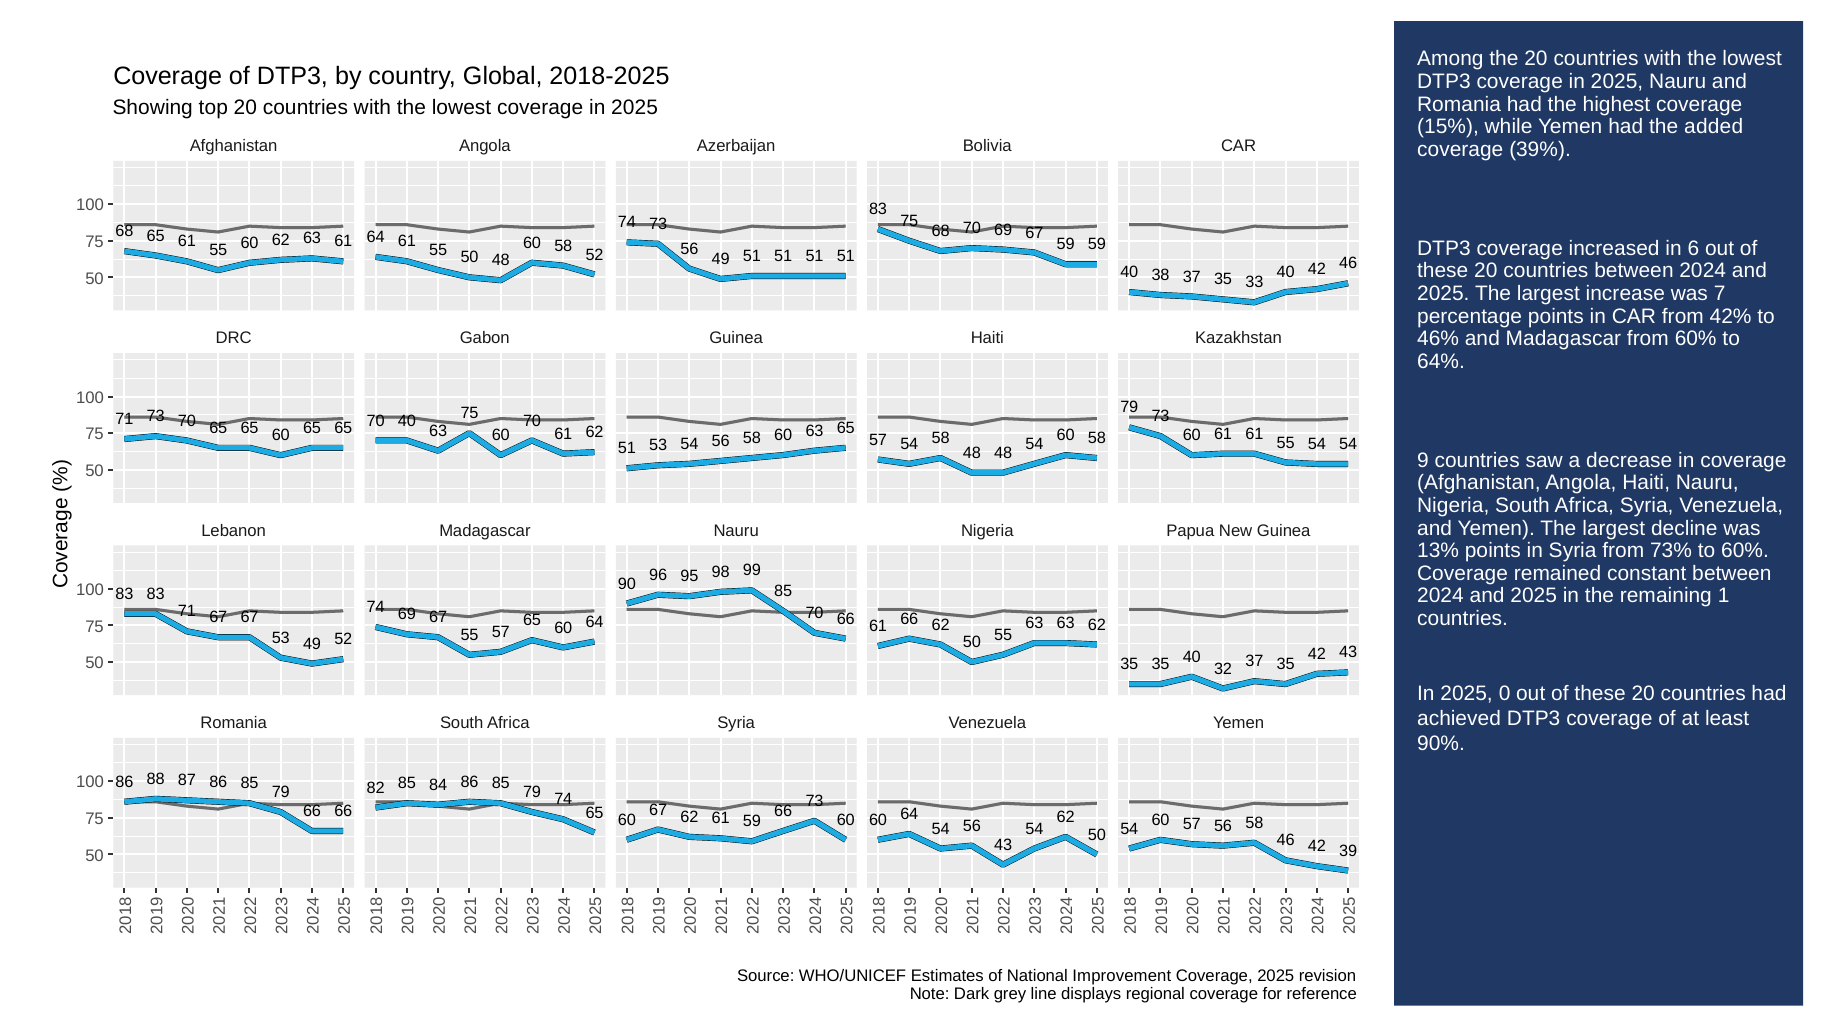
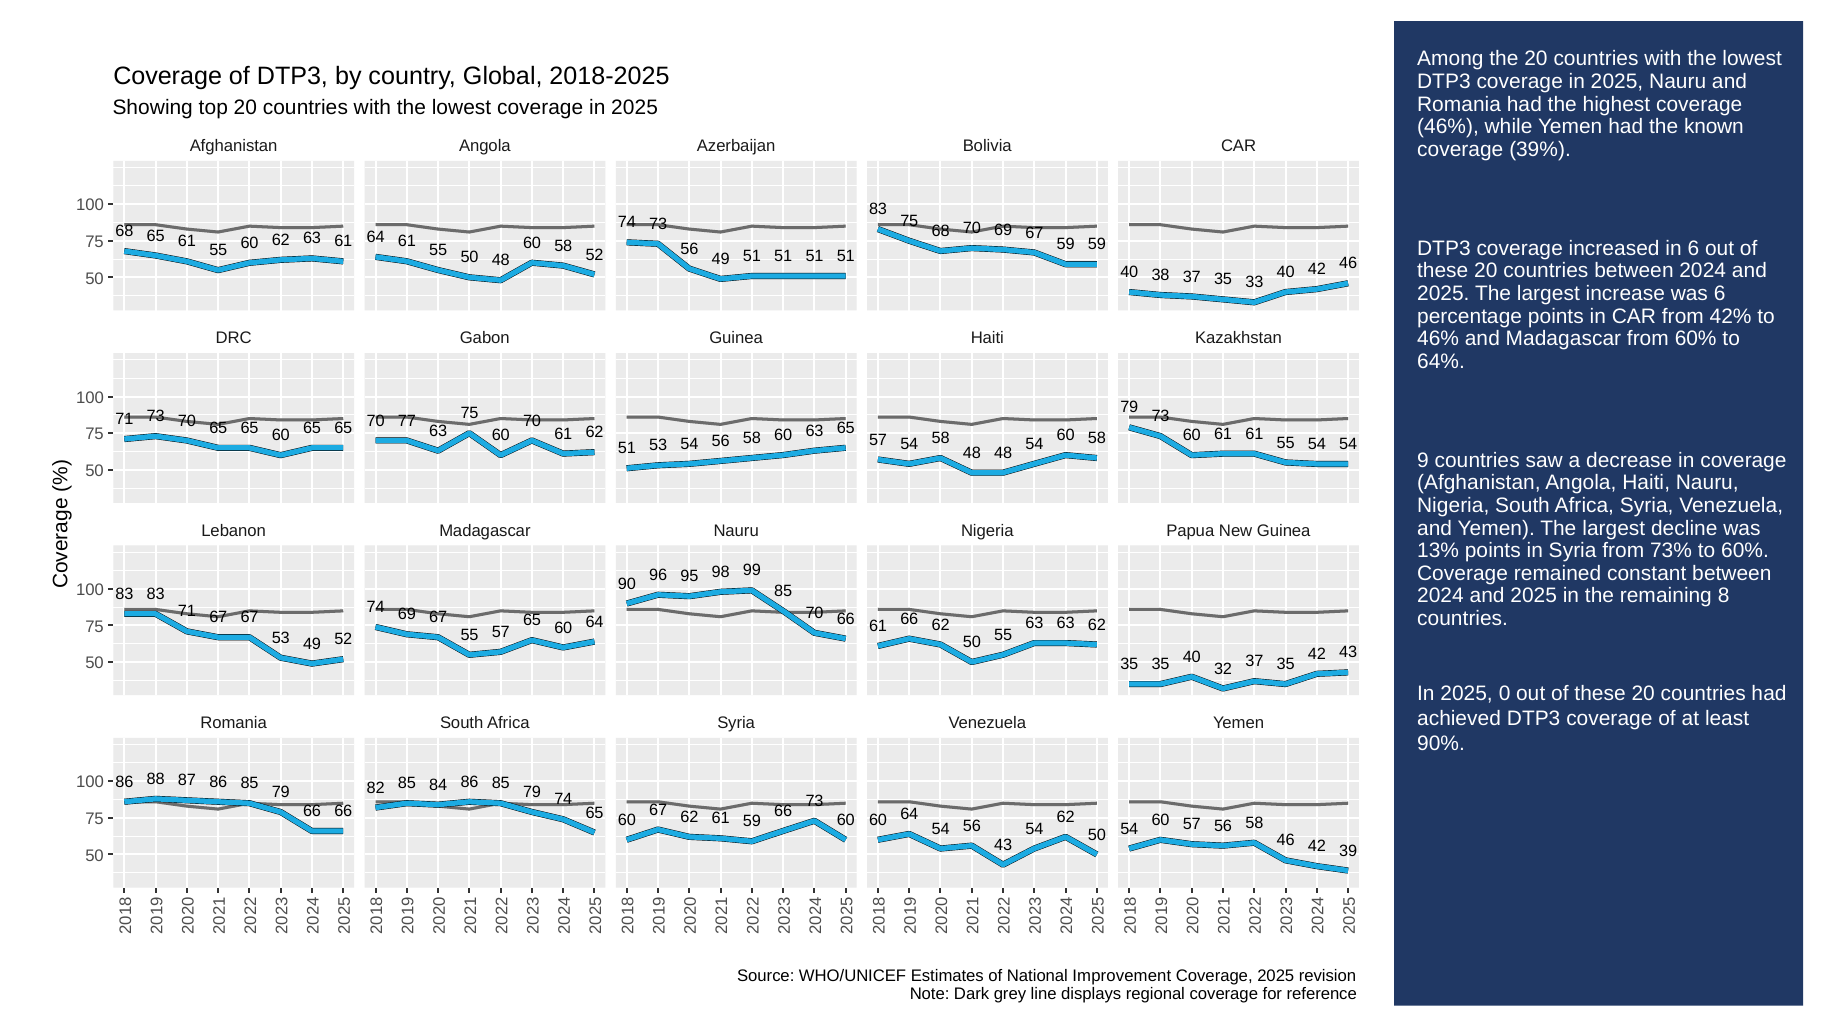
15%: 15% -> 46% (1448, 127)
added: added -> known (1714, 127)
was 7: 7 -> 6 (1720, 294)
70 40: 40 -> 77 (407, 421)
remaining 1: 1 -> 8 (1724, 596)
